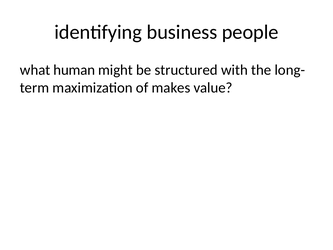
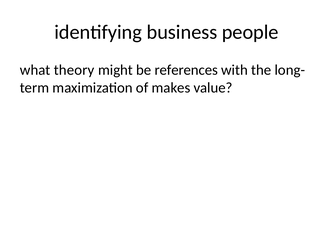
human: human -> theory (74, 70)
structured: structured -> references (186, 70)
